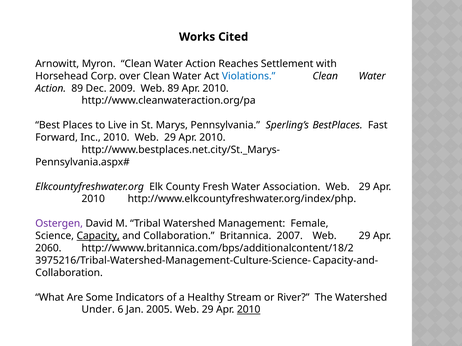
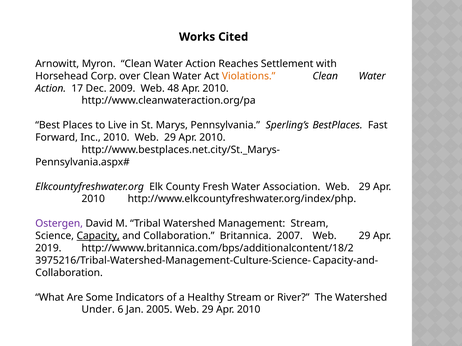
Violations colour: blue -> orange (249, 76)
Action 89: 89 -> 17 (77, 88)
Web 89: 89 -> 48 (173, 88)
Management Female: Female -> Stream (310, 224)
2060: 2060 -> 2019 (48, 248)
2010 underline: present -> none (249, 310)
